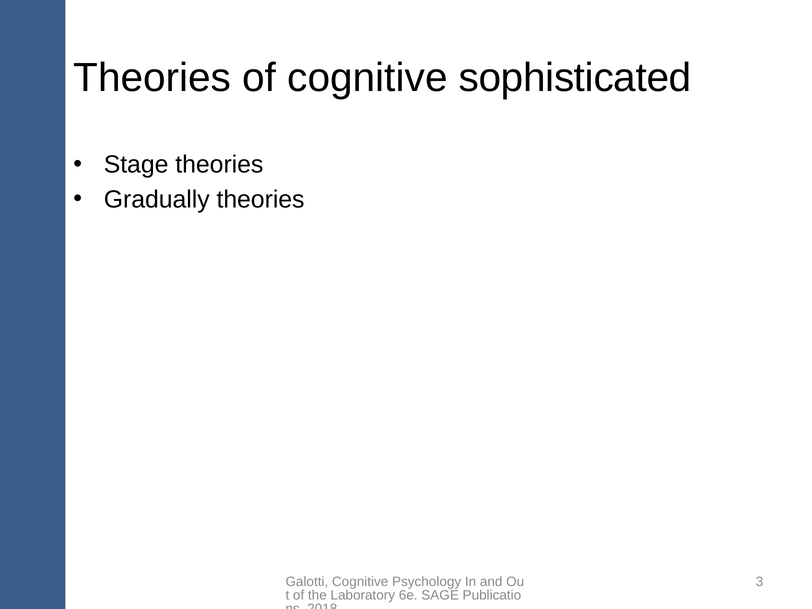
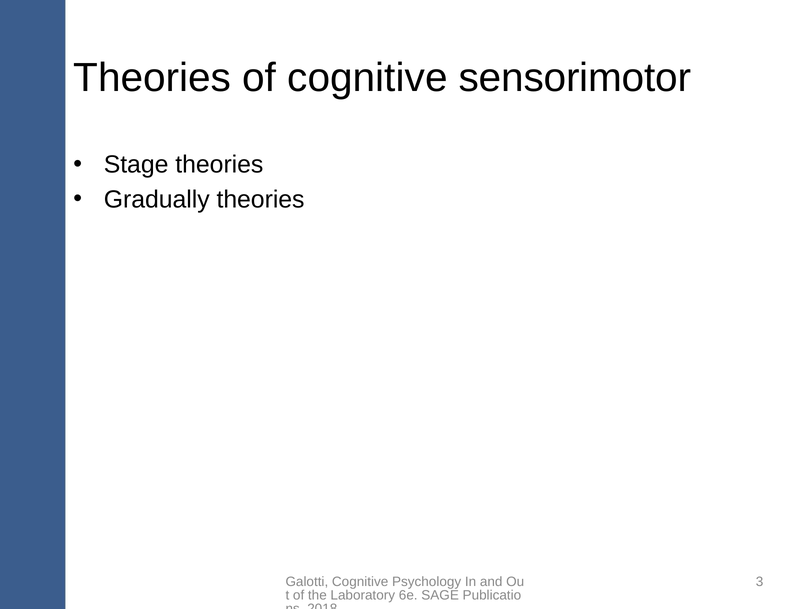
sophisticated: sophisticated -> sensorimotor (575, 78)
